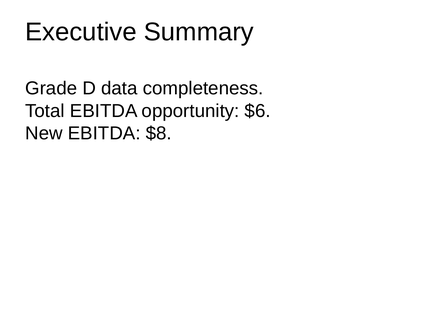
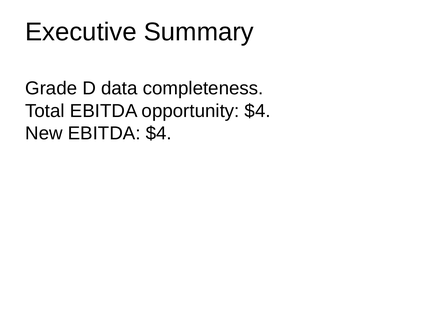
opportunity $6: $6 -> $4 (258, 111)
EBITDA $8: $8 -> $4 (159, 133)
